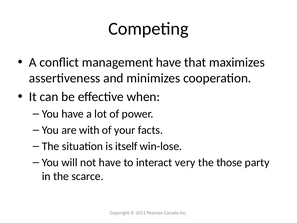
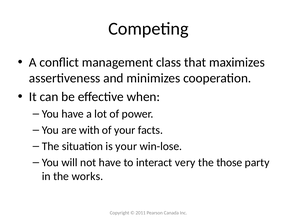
management have: have -> class (169, 62)
is itself: itself -> your (126, 146)
scarce: scarce -> works (87, 176)
